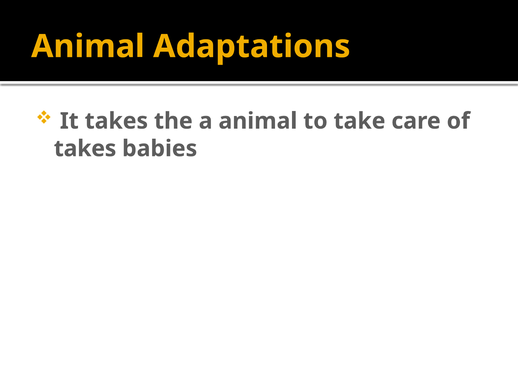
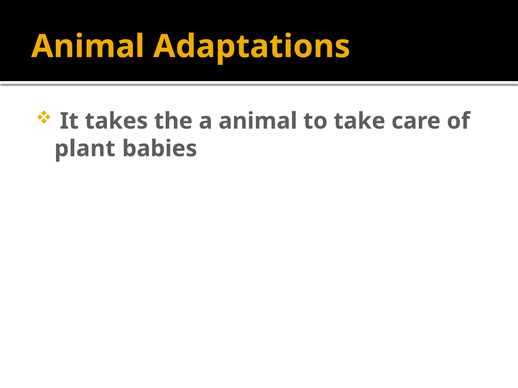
takes: takes -> plant (85, 149)
